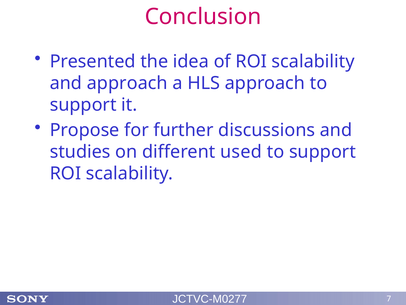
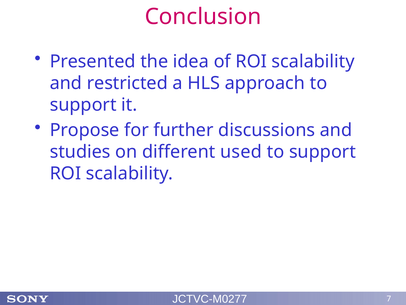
and approach: approach -> restricted (127, 83)
